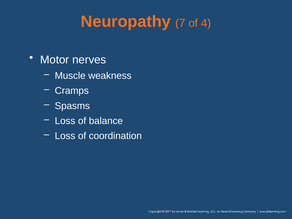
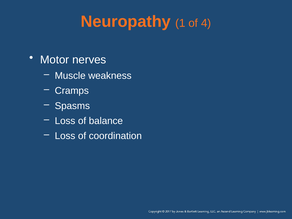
7: 7 -> 1 (180, 23)
